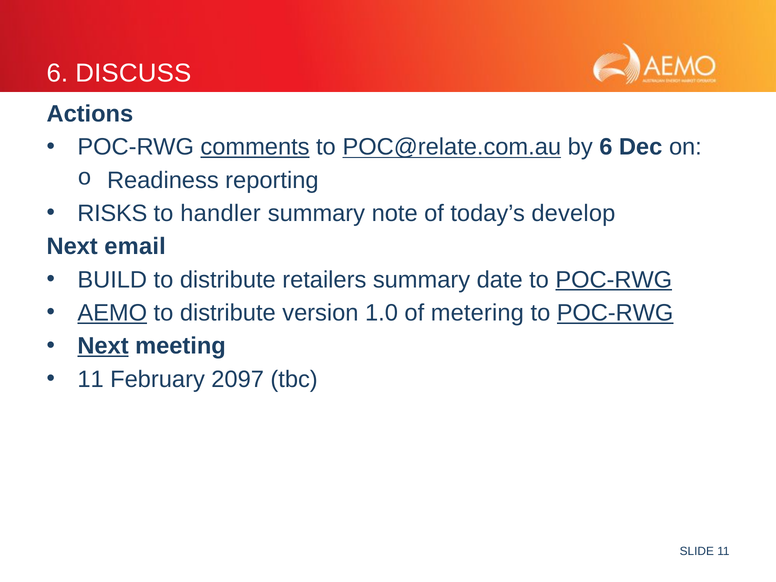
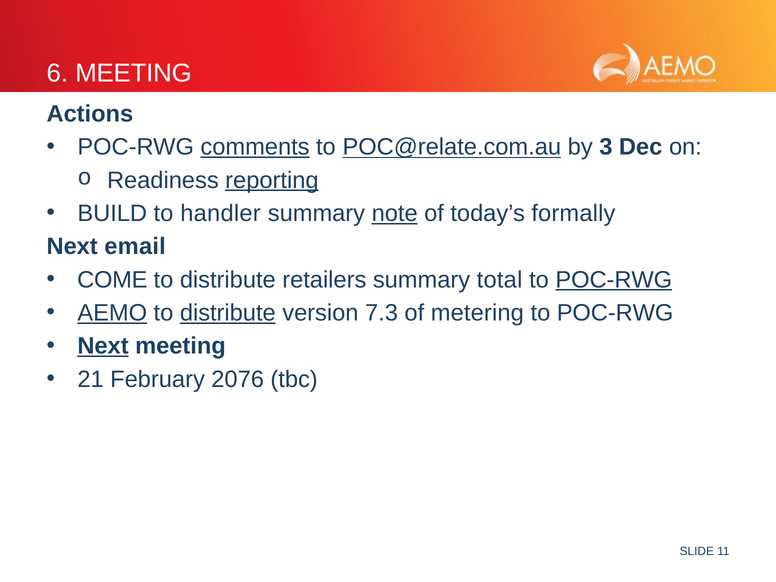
6 DISCUSS: DISCUSS -> MEETING (134, 73)
by 6: 6 -> 3 (606, 147)
reporting underline: none -> present (272, 180)
RISKS: RISKS -> BUILD (112, 213)
note underline: none -> present (395, 213)
develop: develop -> formally (573, 213)
BUILD: BUILD -> COME (112, 280)
date: date -> total (500, 280)
distribute underline: none -> present (228, 313)
1.0: 1.0 -> 7.3 (382, 313)
POC-RWG underline: present -> none (615, 313)
11: 11 -> 21 (91, 379)
2097: 2097 -> 2076 (238, 379)
